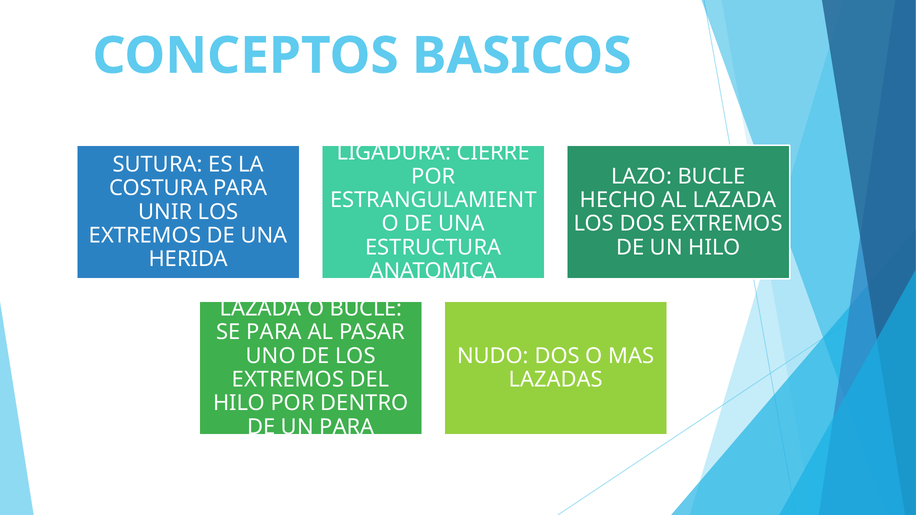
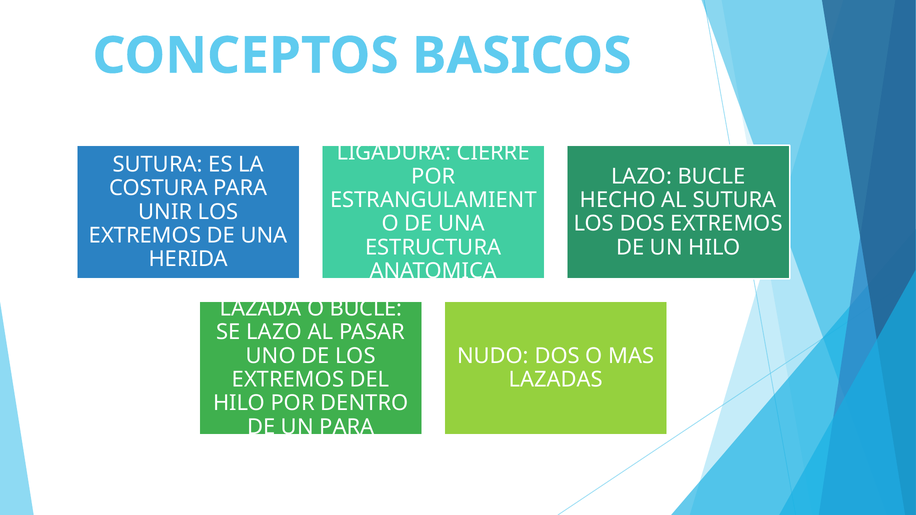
AL LAZADA: LAZADA -> SUTURA (735, 200)
SE PARA: PARA -> LAZO (274, 332)
